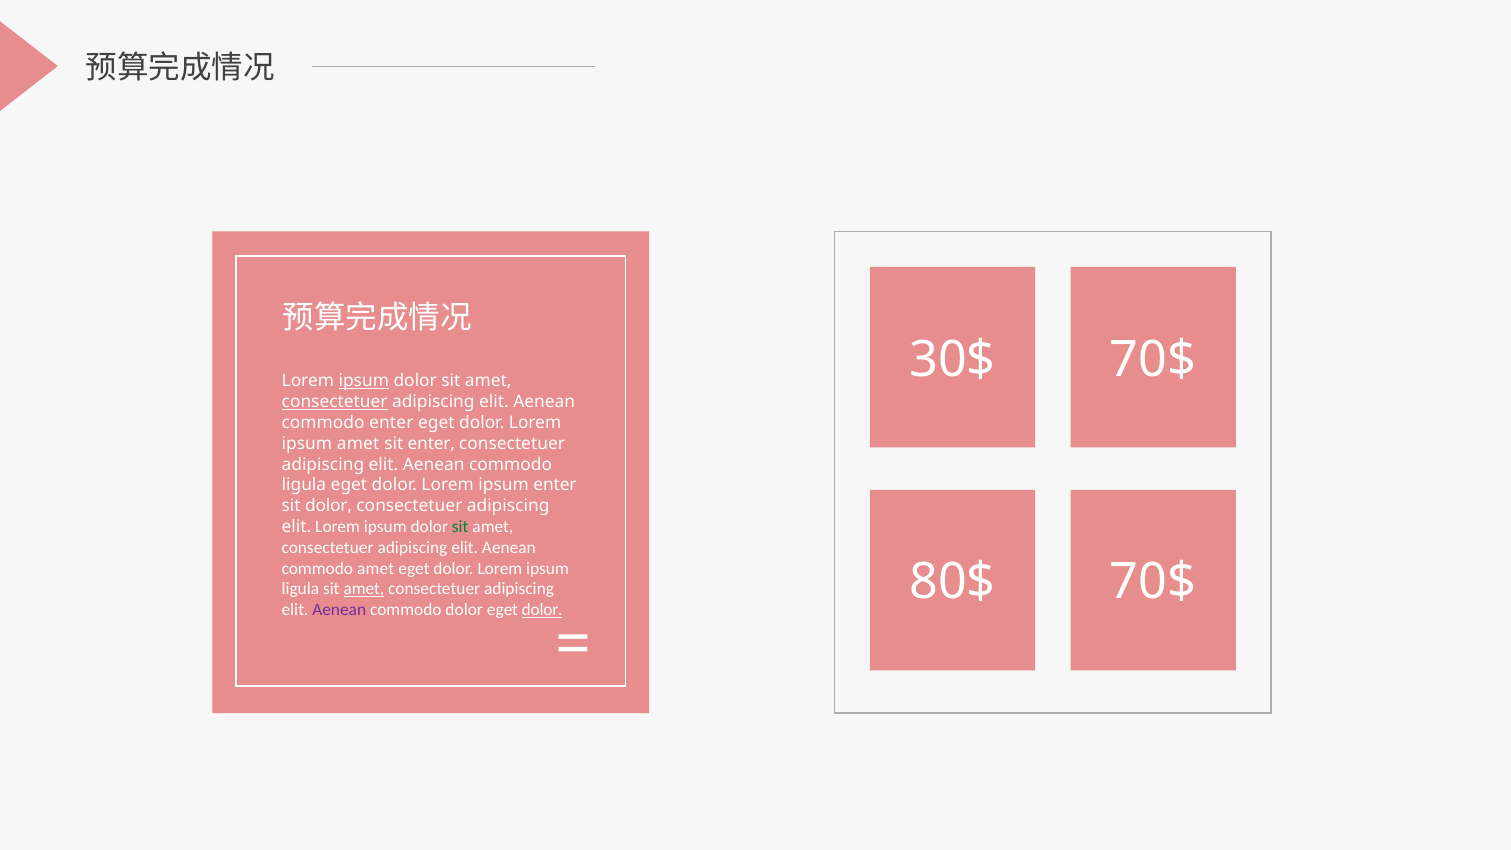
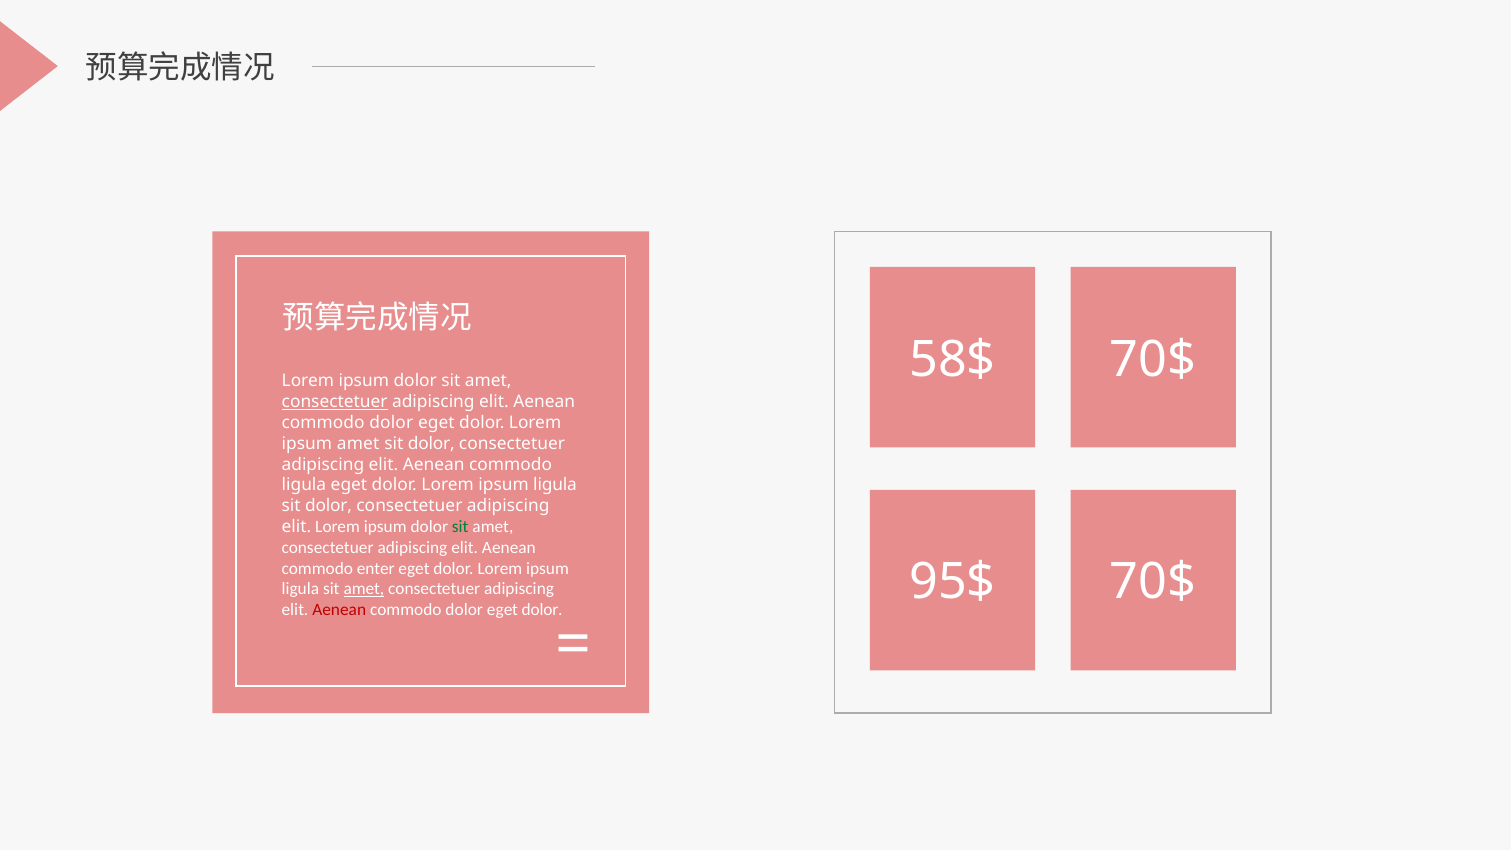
30$: 30$ -> 58$ (952, 360)
ipsum underline: present -> none (364, 381)
enter: enter -> dolor (391, 423)
enter: enter -> dolor (431, 444)
enter: enter -> ligula (555, 485)
commodo amet: amet -> enter (376, 568)
80$: 80$ -> 95$ (952, 582)
Aenean colour: purple -> red (339, 610)
dolor underline: present -> none (542, 610)
